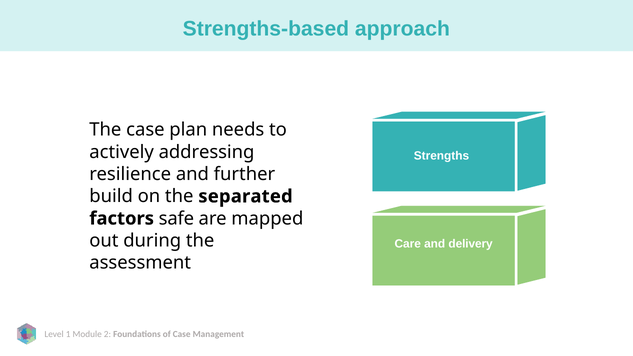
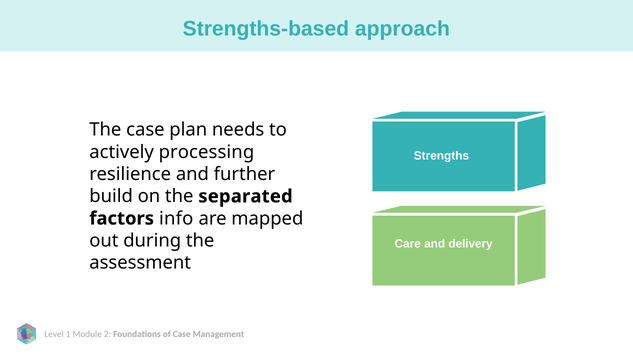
addressing: addressing -> processing (206, 152)
safe: safe -> info (176, 219)
